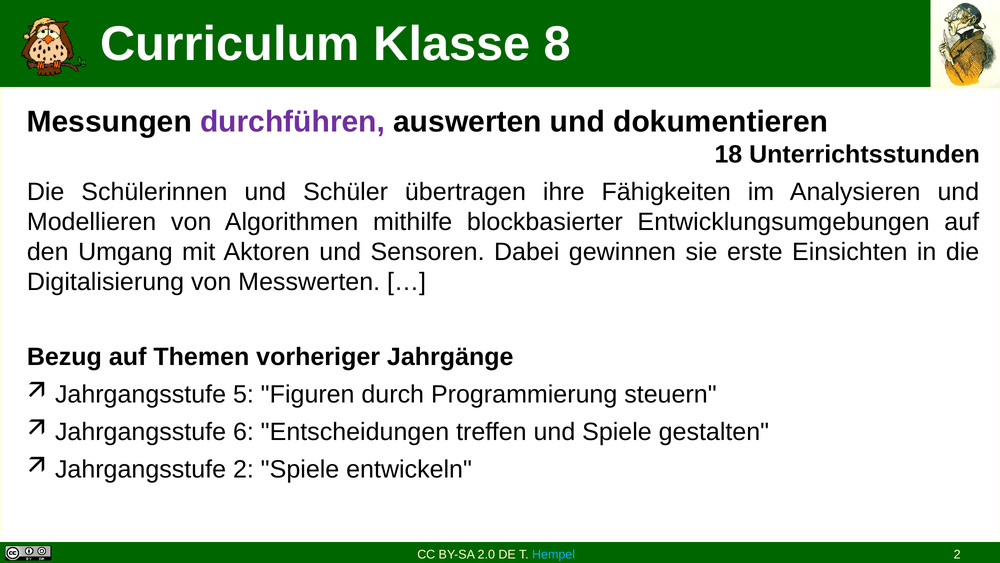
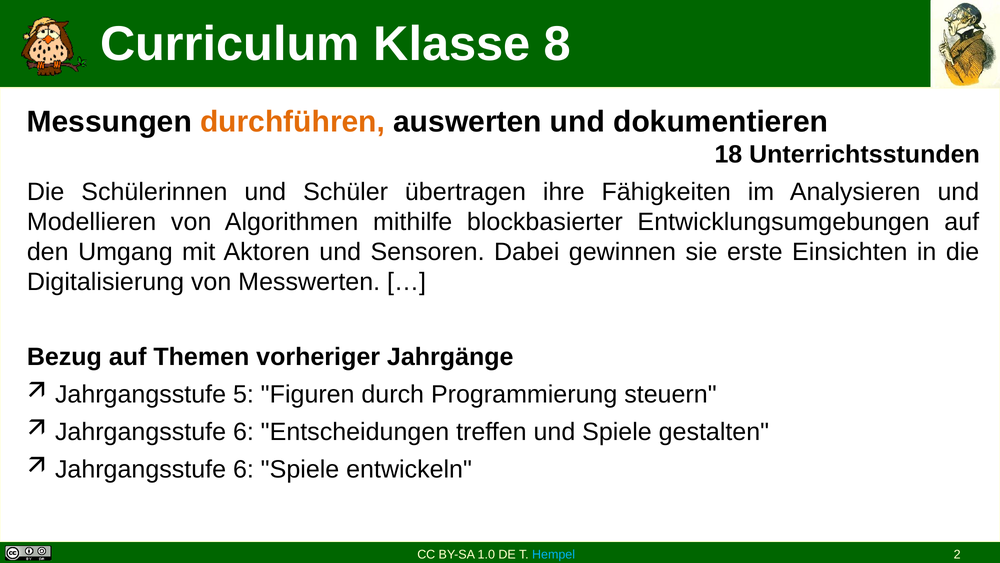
durchführen colour: purple -> orange (293, 121)
2: 2 -> 6 (243, 469)
2.0: 2.0 -> 1.0 (486, 554)
